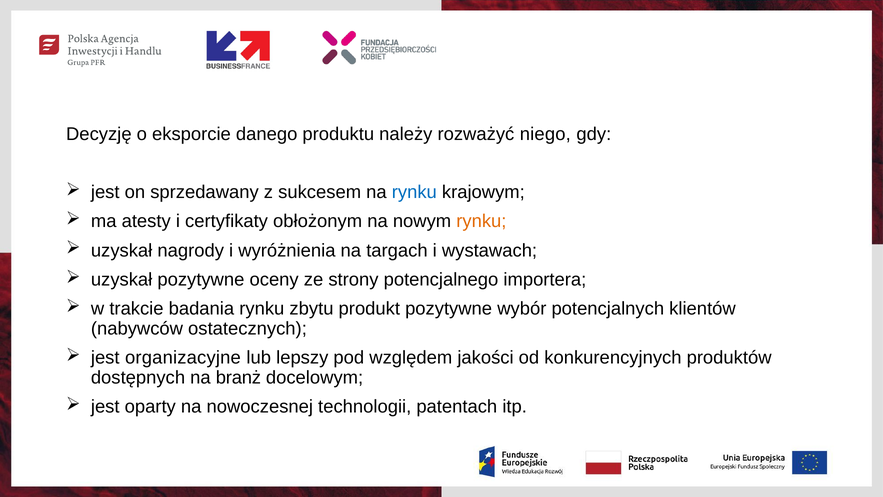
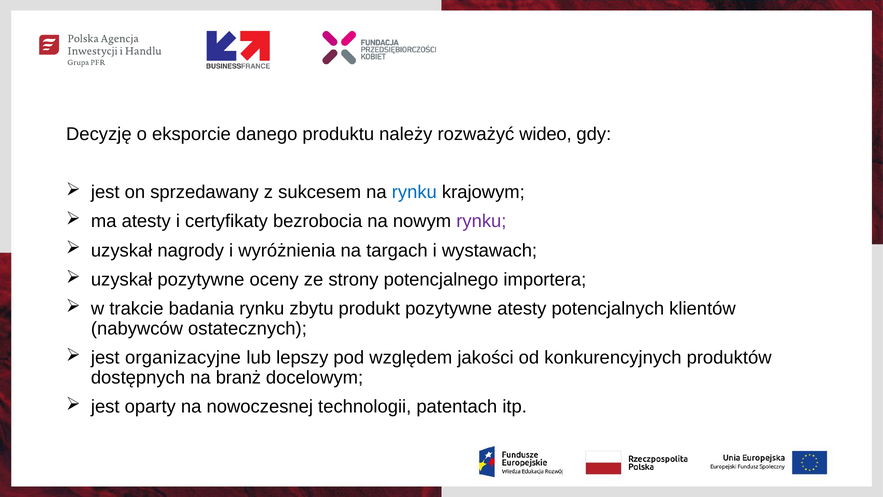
niego: niego -> wideo (546, 134)
obłożonym: obłożonym -> bezrobocia (318, 221)
rynku colour: orange -> purple (481, 221)
pozytywne wybór: wybór -> atesty (522, 309)
